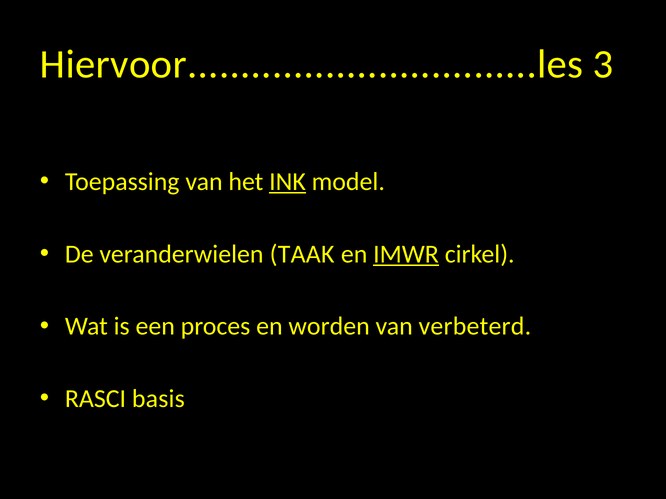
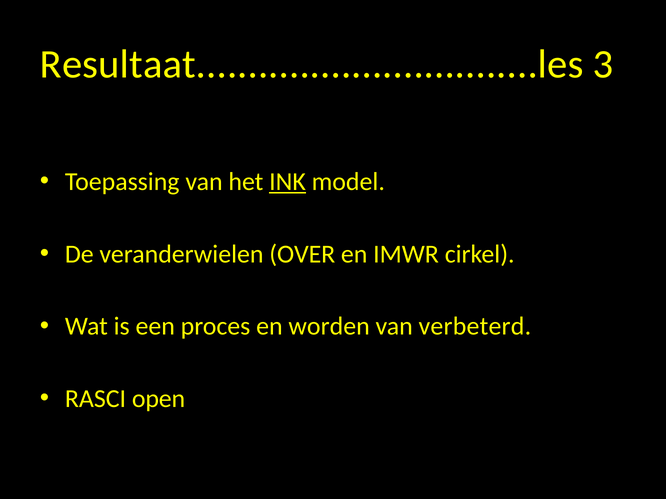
Hiervoor.................................les: Hiervoor.................................les -> Resultaat.................................les (312, 64)
TAAK: TAAK -> OVER (302, 254)
IMWR underline: present -> none (406, 254)
basis: basis -> open (159, 399)
